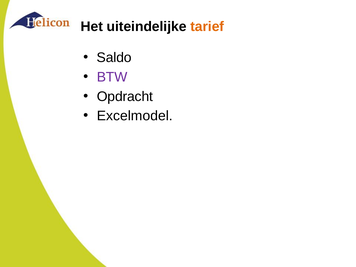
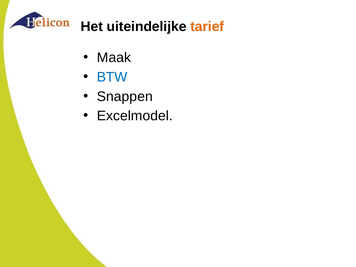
Saldo: Saldo -> Maak (114, 58)
BTW colour: purple -> blue (112, 77)
Opdracht: Opdracht -> Snappen (125, 96)
